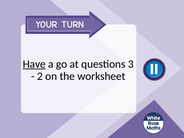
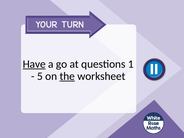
3: 3 -> 1 (131, 64)
2: 2 -> 5 (40, 76)
the underline: none -> present (67, 76)
